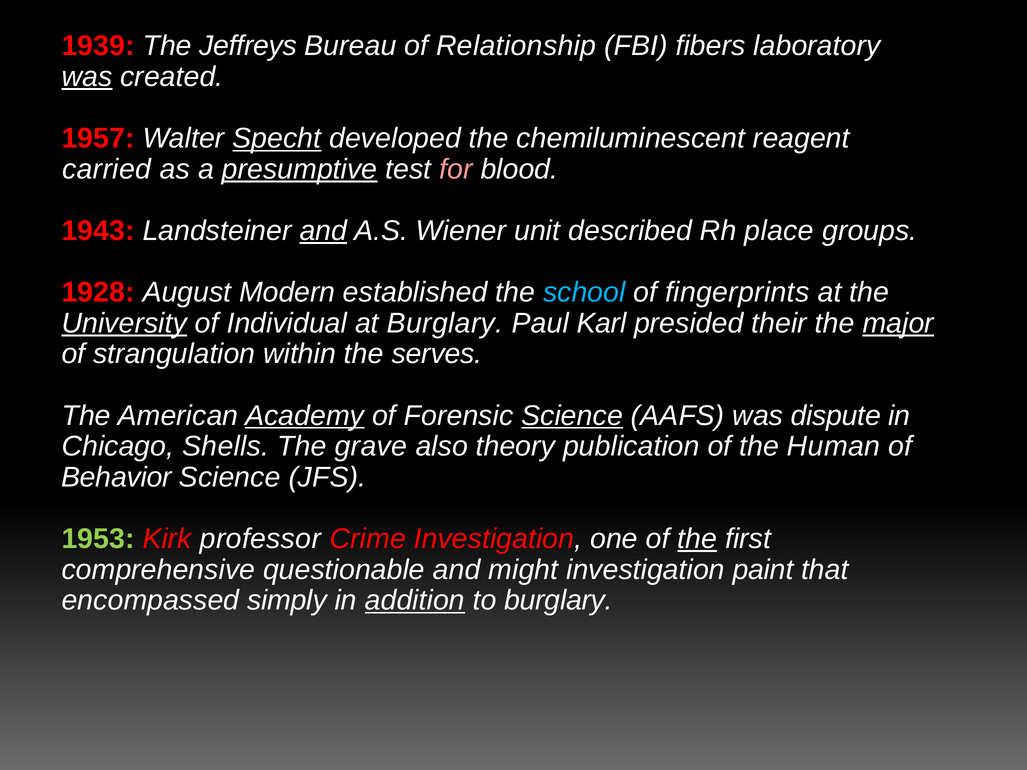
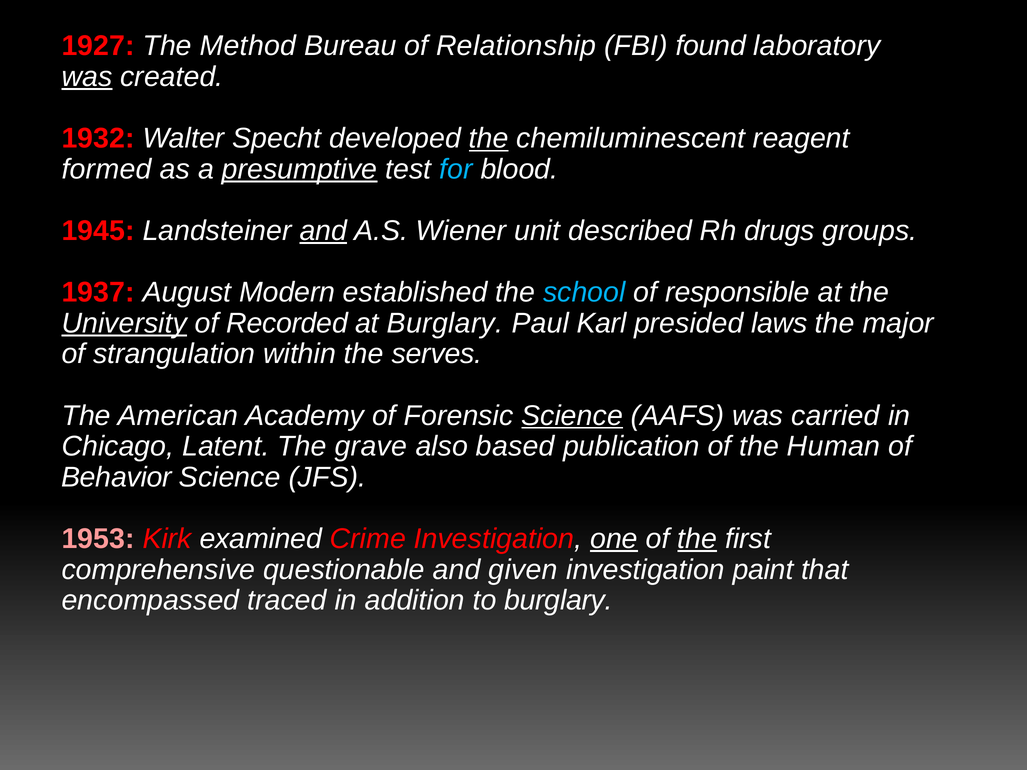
1939: 1939 -> 1927 (98, 46)
Jeffreys: Jeffreys -> Method (248, 46)
fibers: fibers -> found (711, 46)
1957: 1957 -> 1932 (98, 138)
Specht underline: present -> none (277, 138)
the underline: none -> present (489, 138)
carried: carried -> formed (107, 169)
for colour: pink -> light blue (456, 169)
1943: 1943 -> 1945 (98, 231)
place: place -> drugs (779, 231)
1928: 1928 -> 1937 (98, 292)
fingerprints: fingerprints -> responsible (738, 292)
Individual: Individual -> Recorded (287, 323)
their: their -> laws (779, 323)
major underline: present -> none (898, 323)
Academy underline: present -> none (305, 416)
dispute: dispute -> carried (836, 416)
Shells: Shells -> Latent (226, 447)
theory: theory -> based (515, 447)
1953 colour: light green -> pink (98, 539)
professor: professor -> examined (261, 539)
one underline: none -> present (614, 539)
might: might -> given (523, 570)
simply: simply -> traced (287, 601)
addition underline: present -> none (415, 601)
